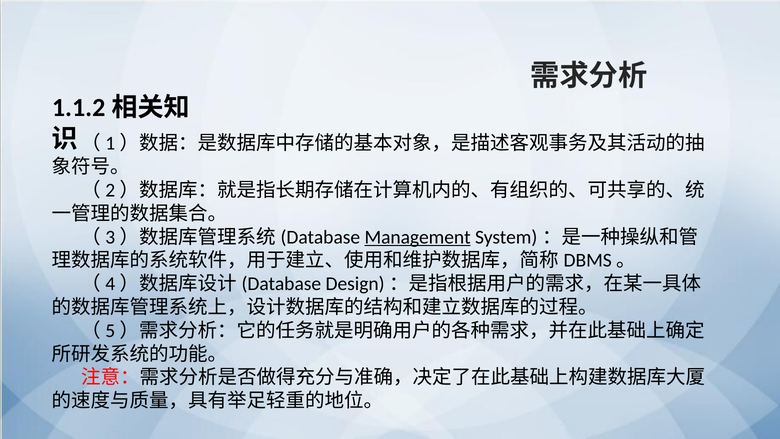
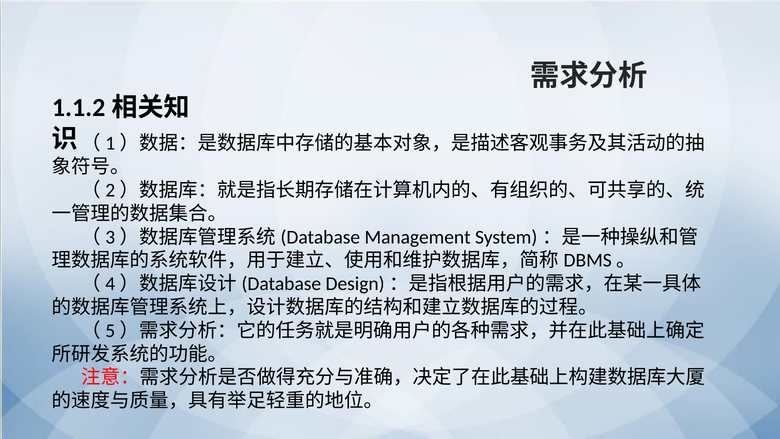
Management underline: present -> none (418, 237)
